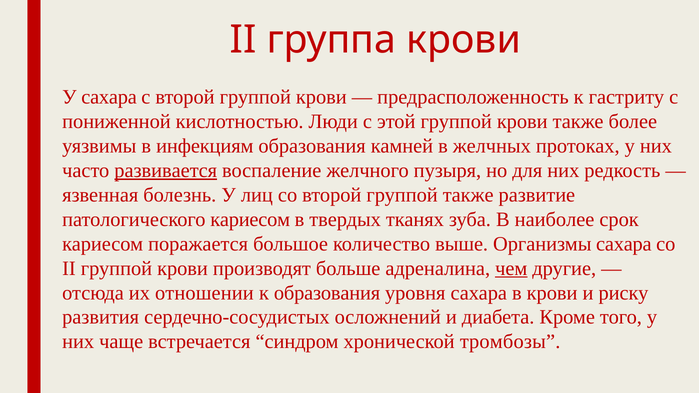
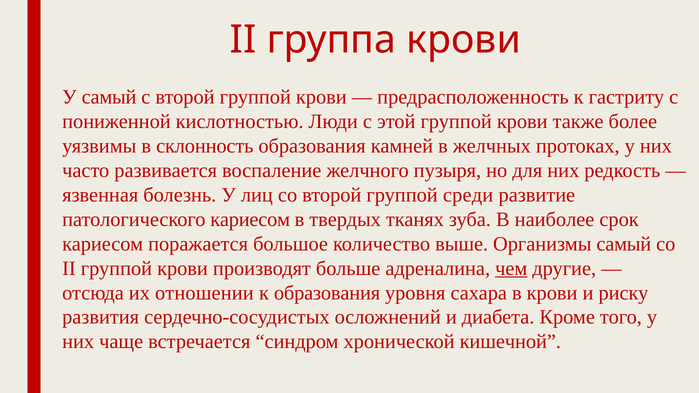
У сахара: сахара -> самый (109, 97)
инфекциям: инфекциям -> склонность (205, 146)
развивается underline: present -> none (166, 171)
группой также: также -> среди (468, 195)
Организмы сахара: сахара -> самый (624, 244)
тромбозы: тромбозы -> кишечной (510, 342)
